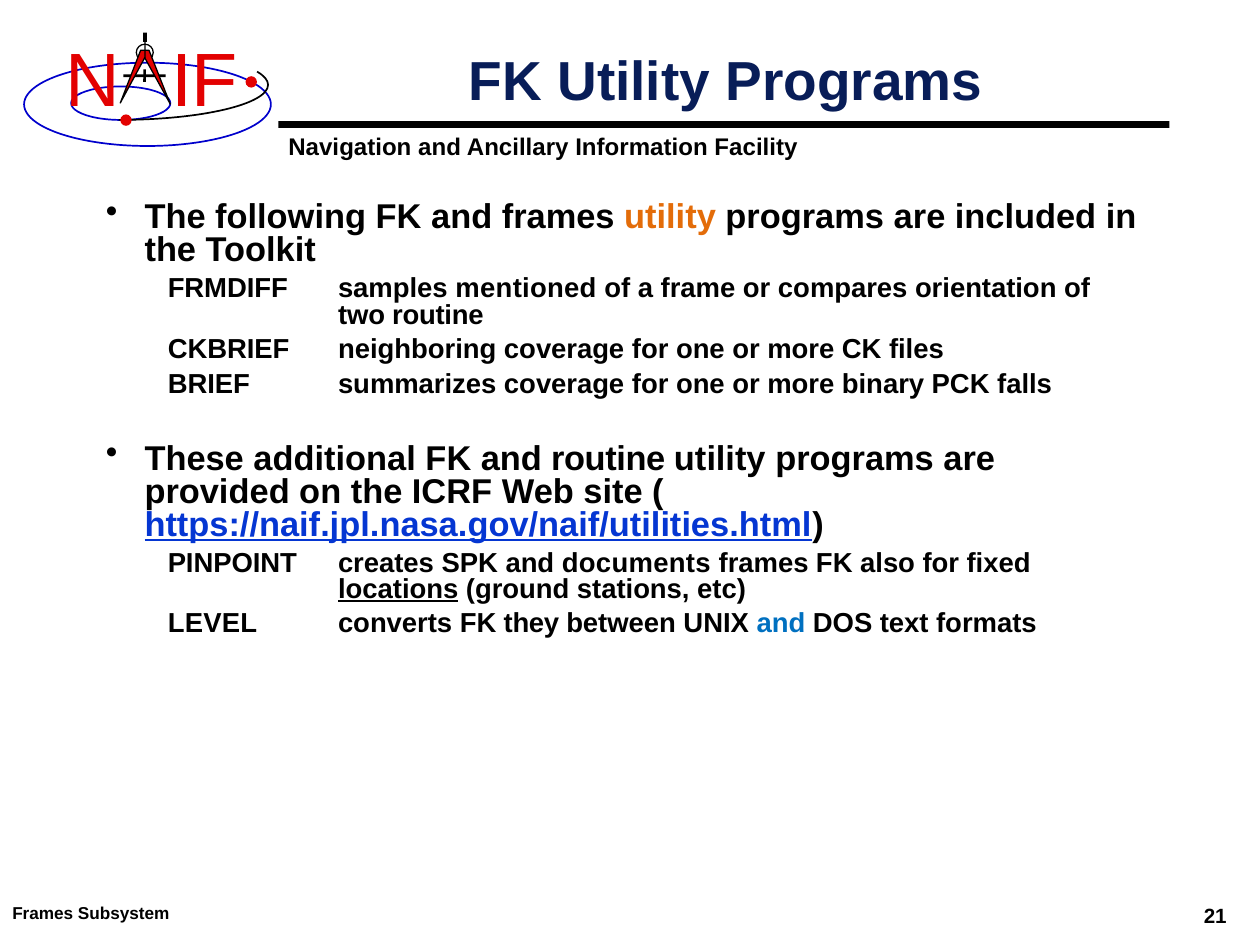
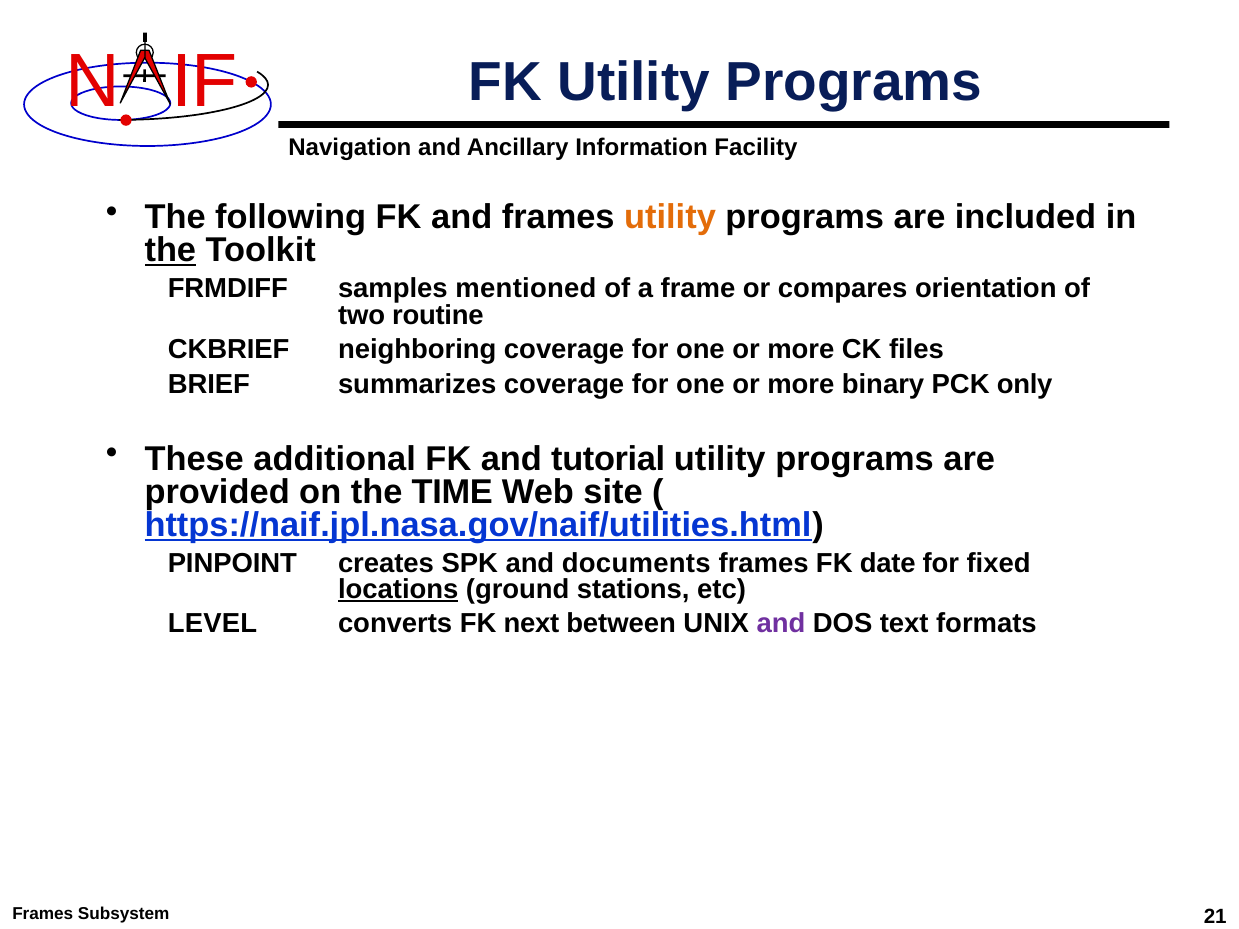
the underline: none -> present (170, 251)
falls: falls -> only (1025, 385)
and routine: routine -> tutorial (608, 459)
ICRF: ICRF -> TIME (452, 492)
also: also -> date (888, 563)
they: they -> next (531, 624)
and colour: blue -> purple (781, 624)
